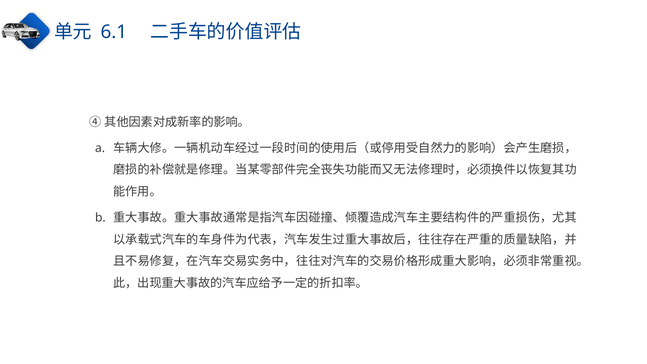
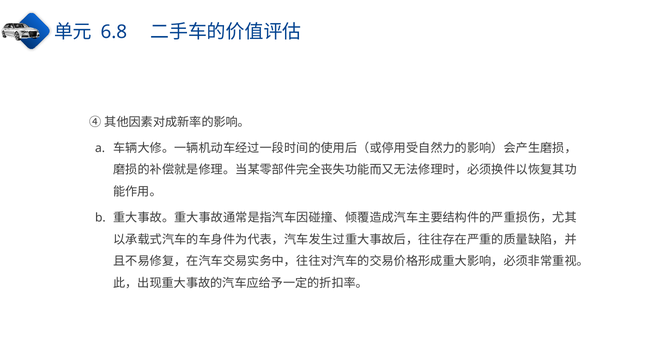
6.1: 6.1 -> 6.8 (114, 32)
